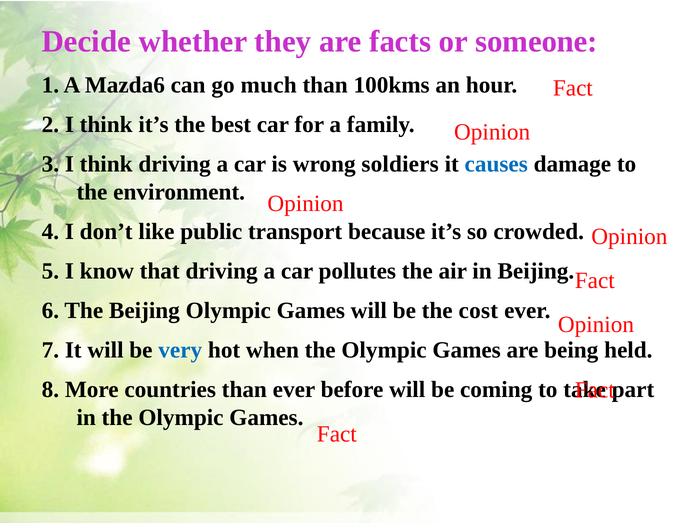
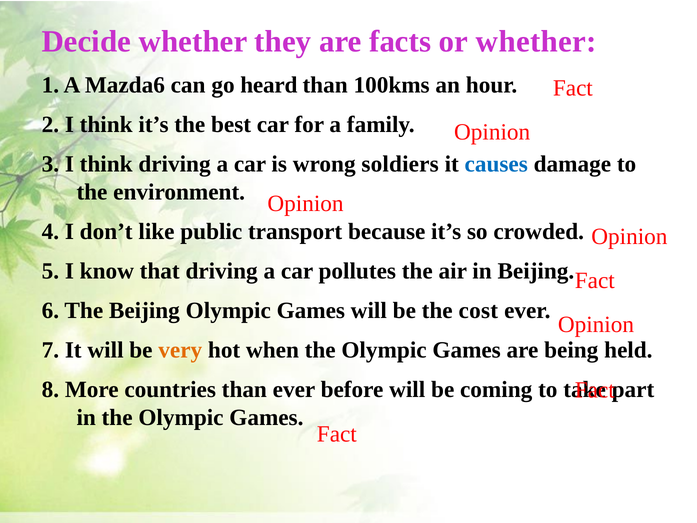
or someone: someone -> whether (536, 42)
much: much -> heard (269, 85)
very colour: blue -> orange (180, 350)
